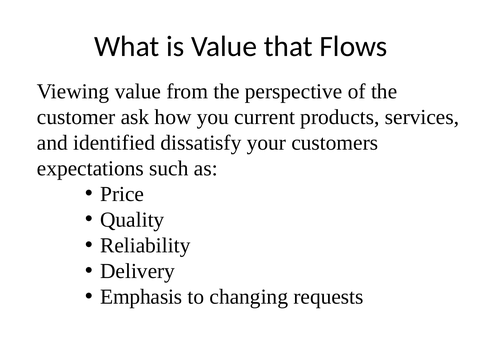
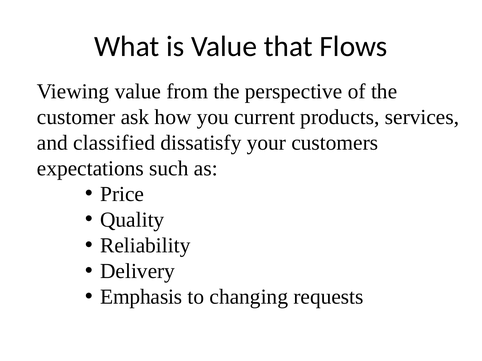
identified: identified -> classified (114, 143)
